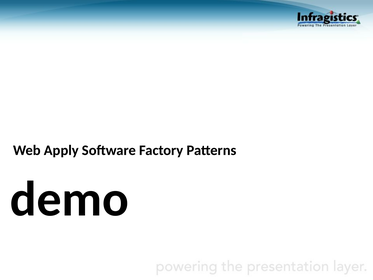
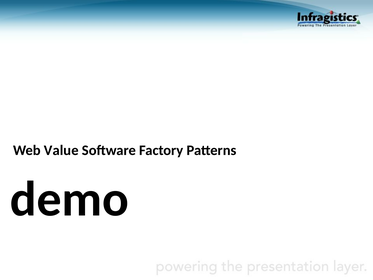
Apply: Apply -> Value (61, 150)
